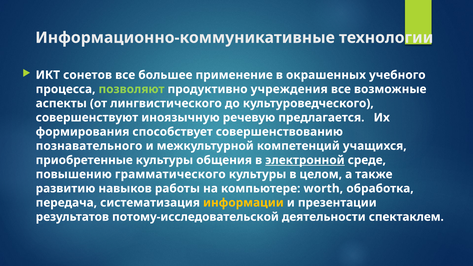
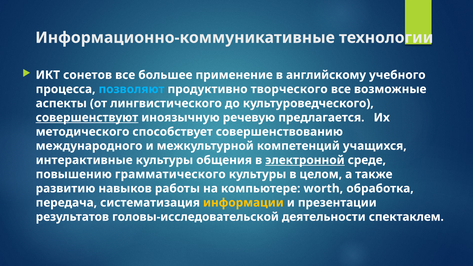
окрашенных: окрашенных -> английскому (326, 75)
позволяют colour: light green -> light blue (131, 89)
учреждения: учреждения -> творческого (289, 89)
совершенствуют underline: none -> present (87, 118)
формирования: формирования -> методического (83, 132)
познавательного: познавательного -> международного (89, 146)
приобретенные: приобретенные -> интерактивные (84, 160)
потому-исследовательской: потому-исследовательской -> головы-исследовательской (195, 217)
